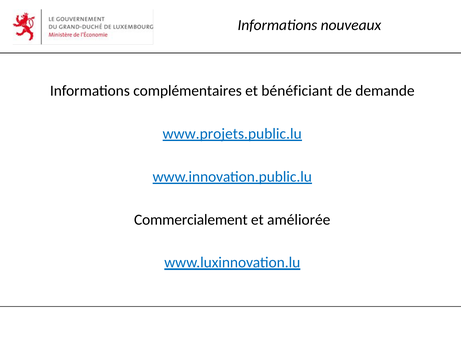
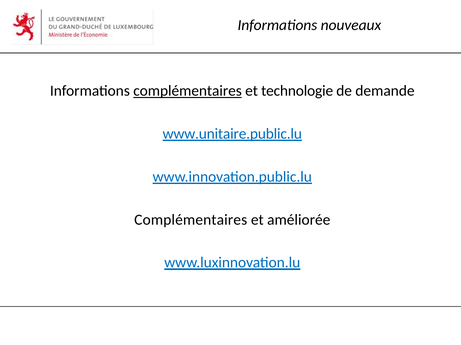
complémentaires underline: none -> present (188, 91)
bénéficiant: bénéficiant -> technologie (297, 91)
www.projets.public.lu: www.projets.public.lu -> www.unitaire.public.lu (232, 134)
Commercialement: Commercialement -> Complémentaires (191, 220)
